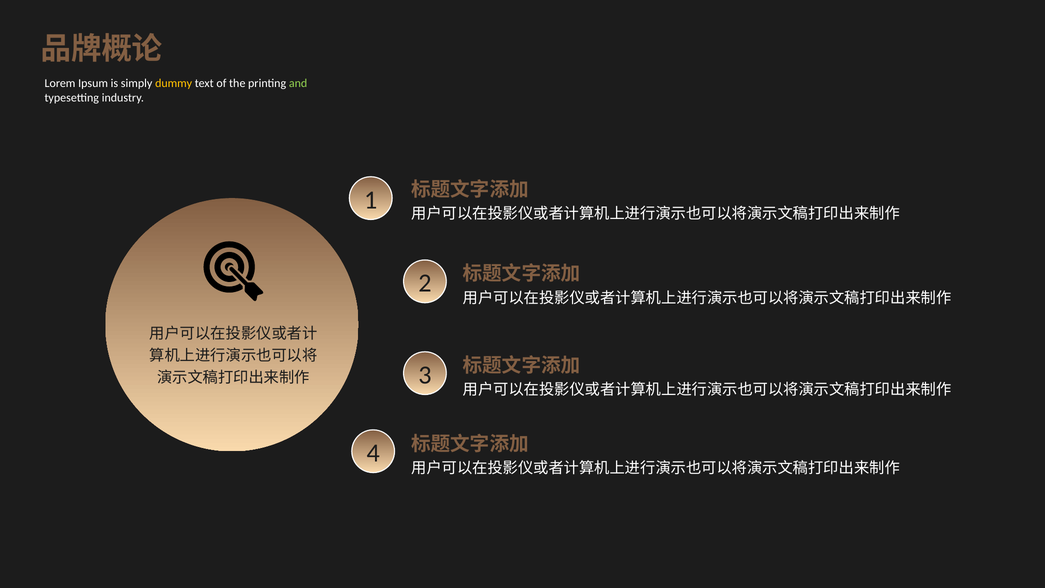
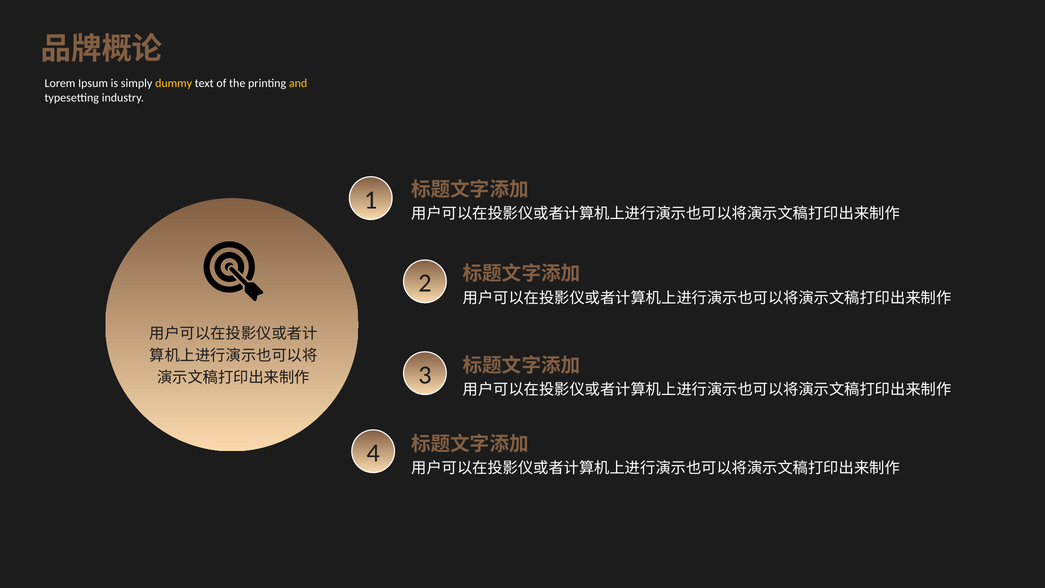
and colour: light green -> yellow (298, 83)
